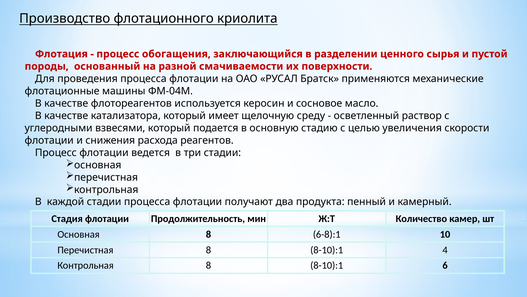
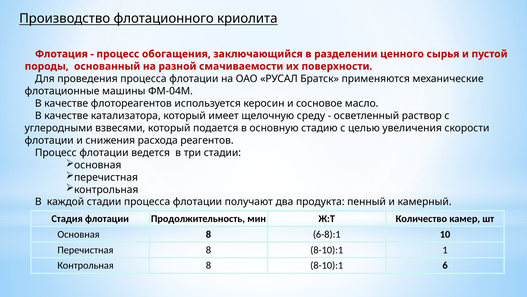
4: 4 -> 1 (445, 249)
